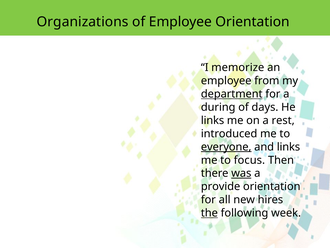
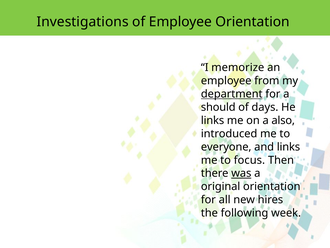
Organizations: Organizations -> Investigations (83, 22)
during: during -> should (218, 107)
rest: rest -> also (283, 120)
everyone underline: present -> none (226, 147)
provide: provide -> original (221, 186)
the underline: present -> none (209, 213)
